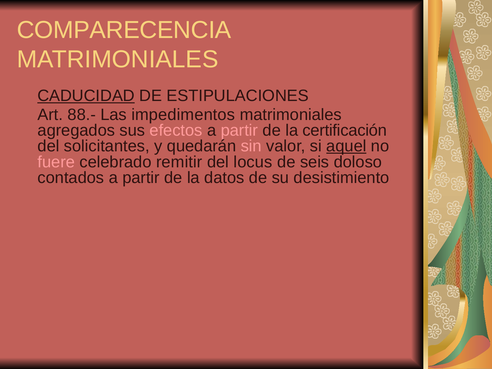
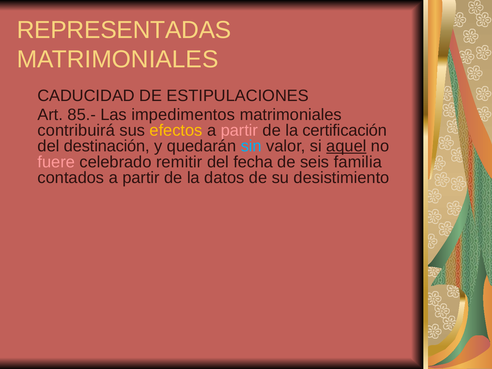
COMPARECENCIA: COMPARECENCIA -> REPRESENTADAS (124, 30)
CADUCIDAD underline: present -> none (86, 96)
88.-: 88.- -> 85.- (82, 115)
agregados: agregados -> contribuirá (76, 130)
efectos colour: pink -> yellow (176, 130)
solicitantes: solicitantes -> destinación (107, 146)
sin colour: pink -> light blue (251, 146)
locus: locus -> fecha (253, 162)
doloso: doloso -> familia (358, 162)
